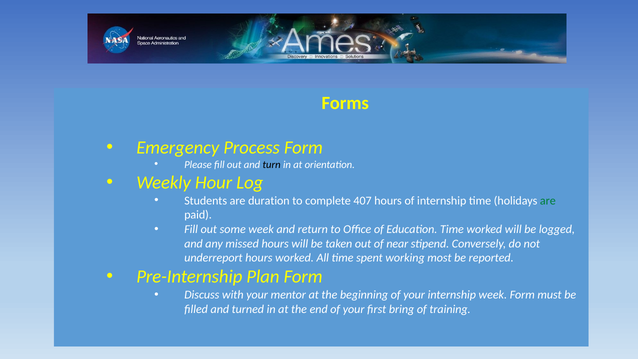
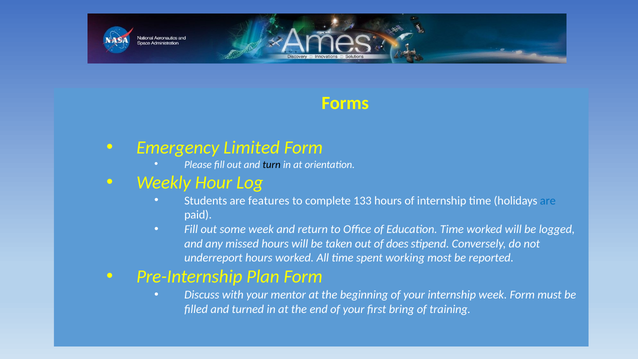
Process: Process -> Limited (252, 148)
duration: duration -> features (269, 201)
407: 407 -> 133 (363, 201)
are colour: green -> blue (548, 201)
near: near -> does (397, 244)
